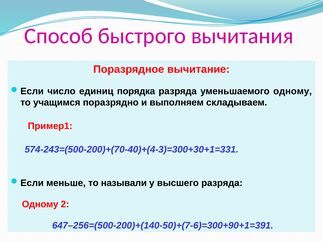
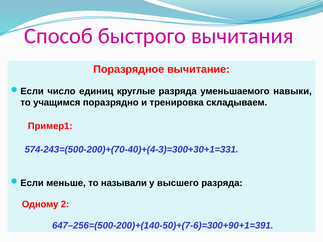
порядка: порядка -> круглые (136, 91)
уменьшаемого одному: одному -> навыки (293, 91)
выполняем: выполняем -> тренировка (177, 103)
